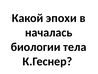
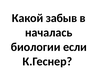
эпохи: эпохи -> забыв (61, 18)
тела: тела -> если (75, 47)
